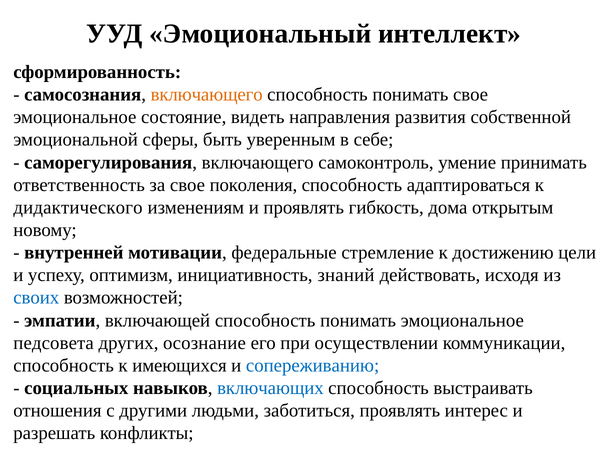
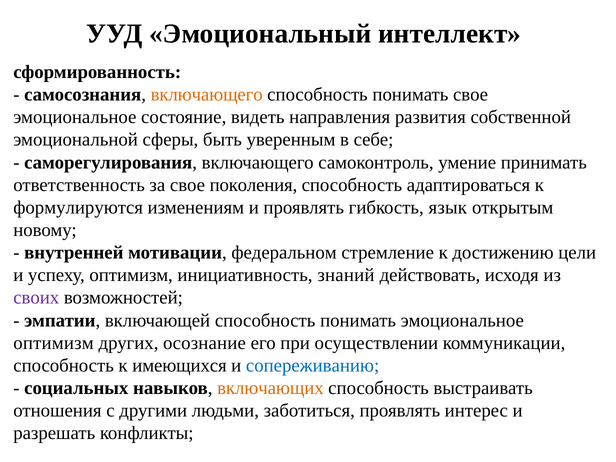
дидактического: дидактического -> формулируются (78, 207)
дома: дома -> язык (448, 207)
федеральные: федеральные -> федеральном (284, 253)
своих colour: blue -> purple (36, 298)
педсовета: педсовета -> оптимизм (54, 343)
включающих colour: blue -> orange (270, 388)
